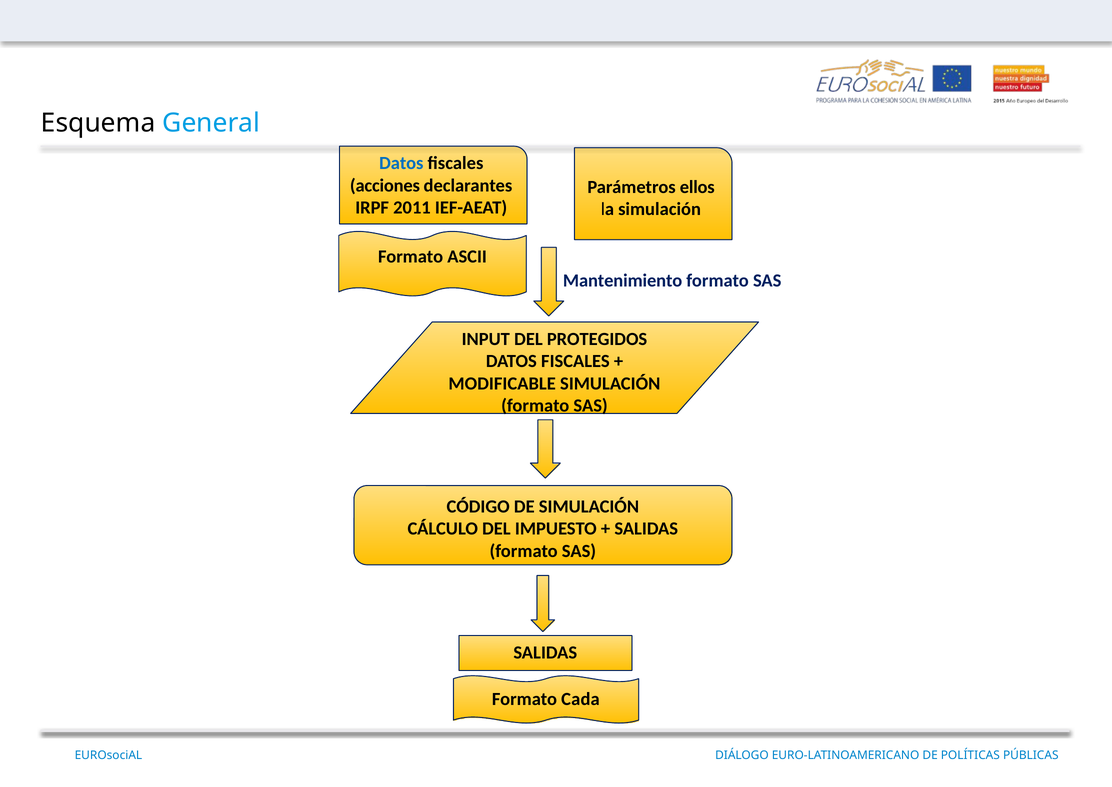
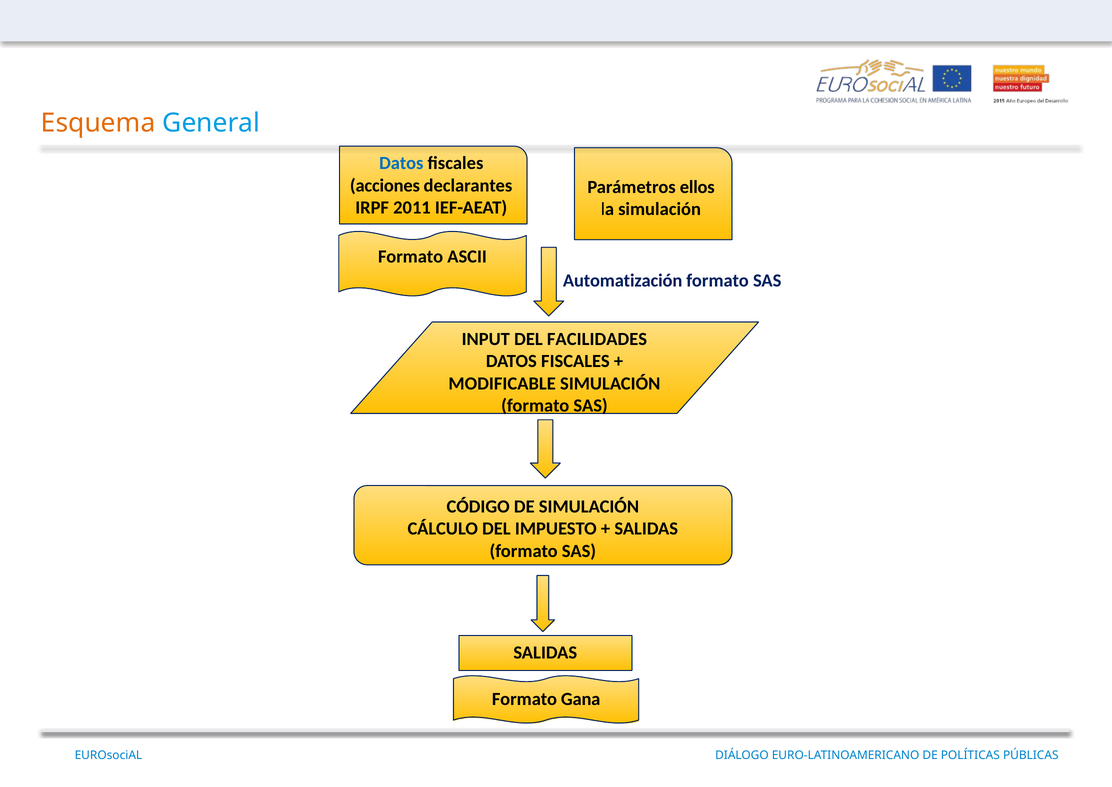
Esquema colour: black -> orange (98, 123)
Mantenimiento: Mantenimiento -> Automatización (623, 281)
PROTEGIDOS: PROTEGIDOS -> FACILIDADES (597, 339)
Cada: Cada -> Gana (581, 699)
